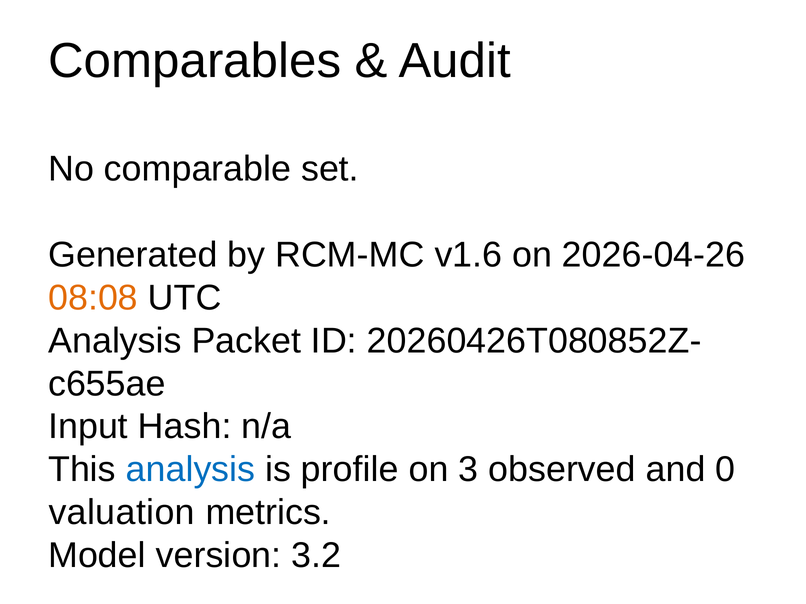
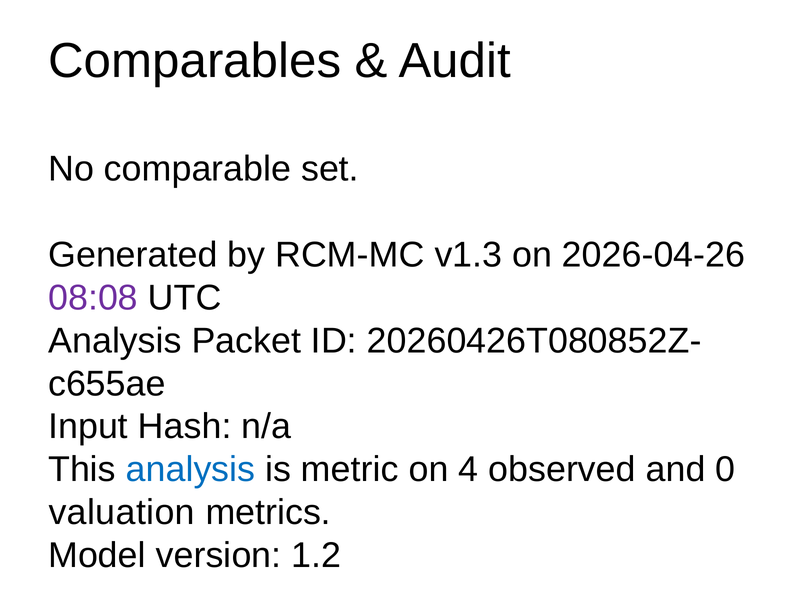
v1.6: v1.6 -> v1.3 (468, 255)
08:08 colour: orange -> purple (93, 298)
profile: profile -> metric (350, 470)
3: 3 -> 4 (468, 470)
3.2: 3.2 -> 1.2 (316, 556)
